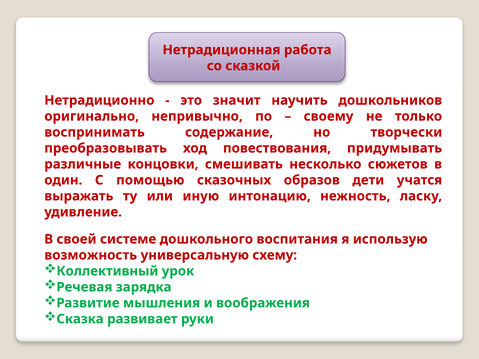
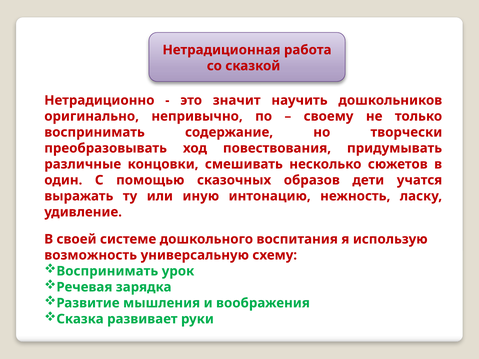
Коллективный: Коллективный -> Воспринимать (107, 271)
